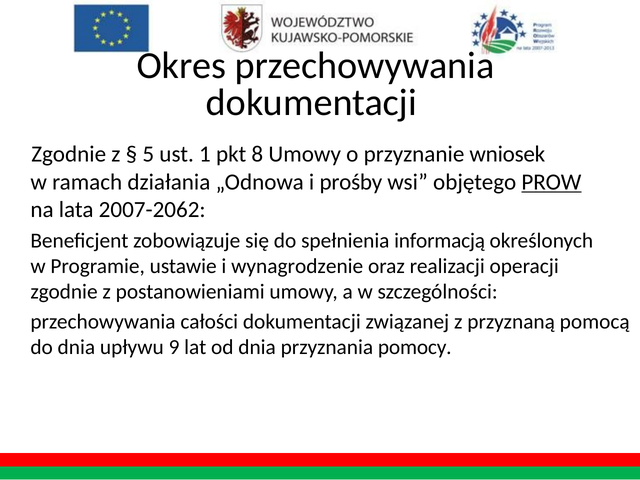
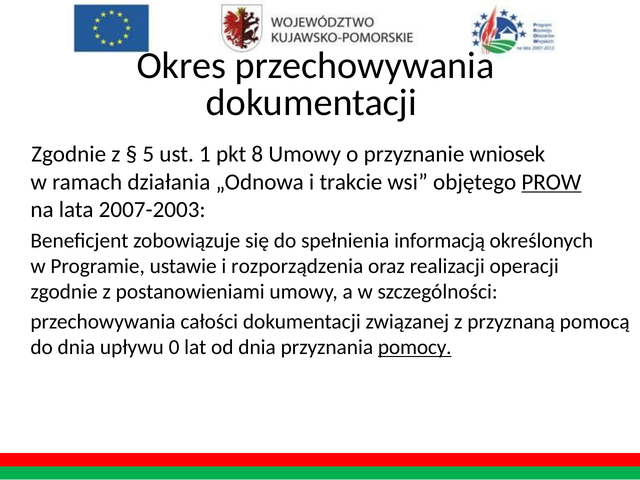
prośby: prośby -> trakcie (351, 182)
2007-2062: 2007-2062 -> 2007-2003 (152, 210)
wynagrodzenie: wynagrodzenie -> rozporządzenia (297, 266)
9: 9 -> 0 (174, 347)
pomocy underline: none -> present (415, 347)
